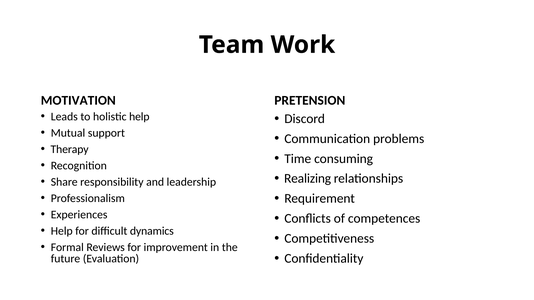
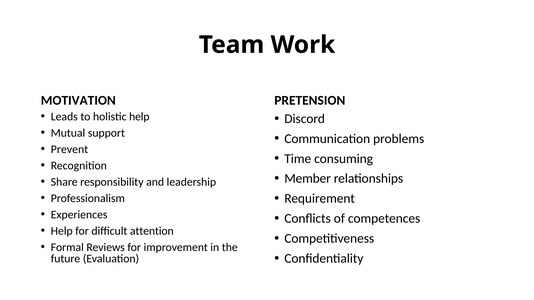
Therapy: Therapy -> Prevent (69, 150)
Realizing: Realizing -> Member (308, 179)
dynamics: dynamics -> attention (152, 231)
